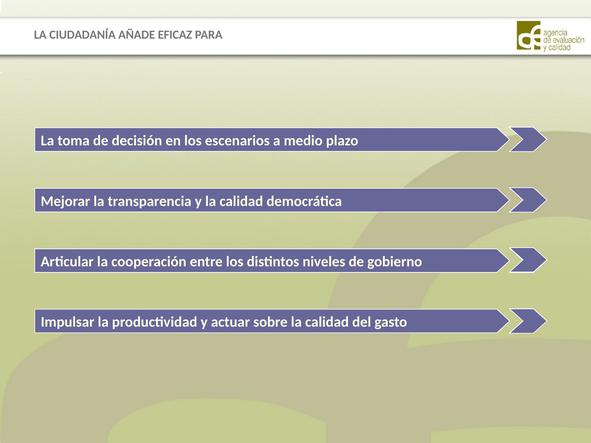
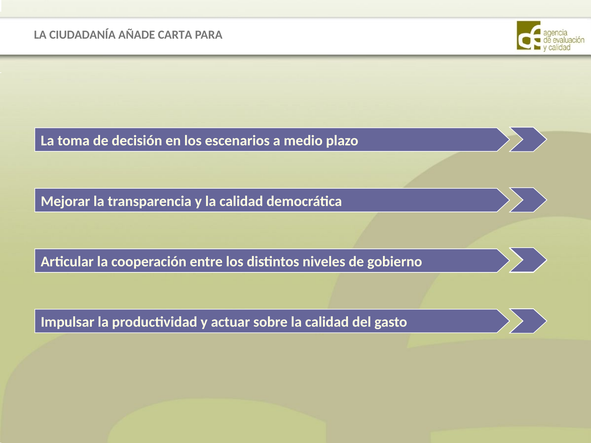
EFICAZ: EFICAZ -> CARTA (175, 35)
